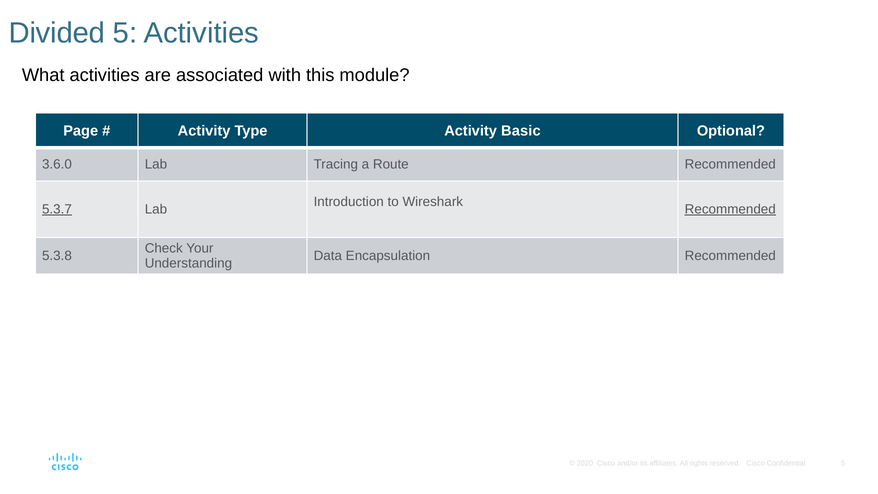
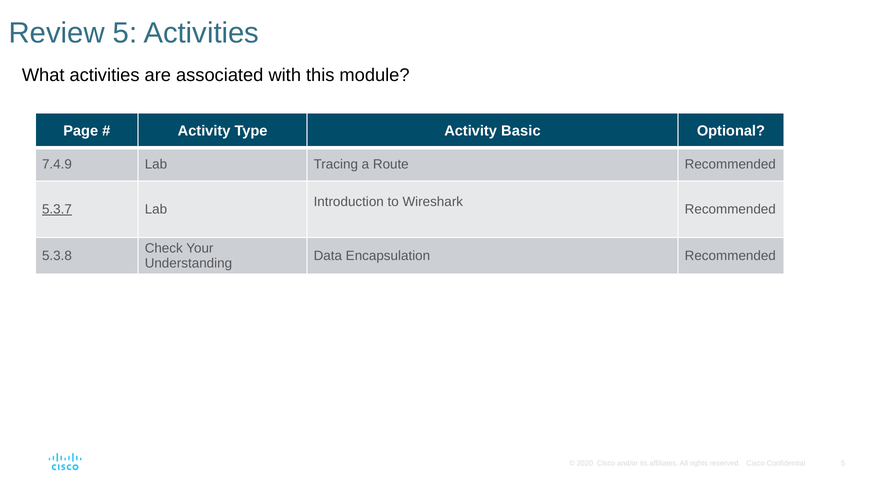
Divided: Divided -> Review (57, 33)
3.6.0: 3.6.0 -> 7.4.9 (57, 165)
Recommended underline: present -> none (730, 209)
